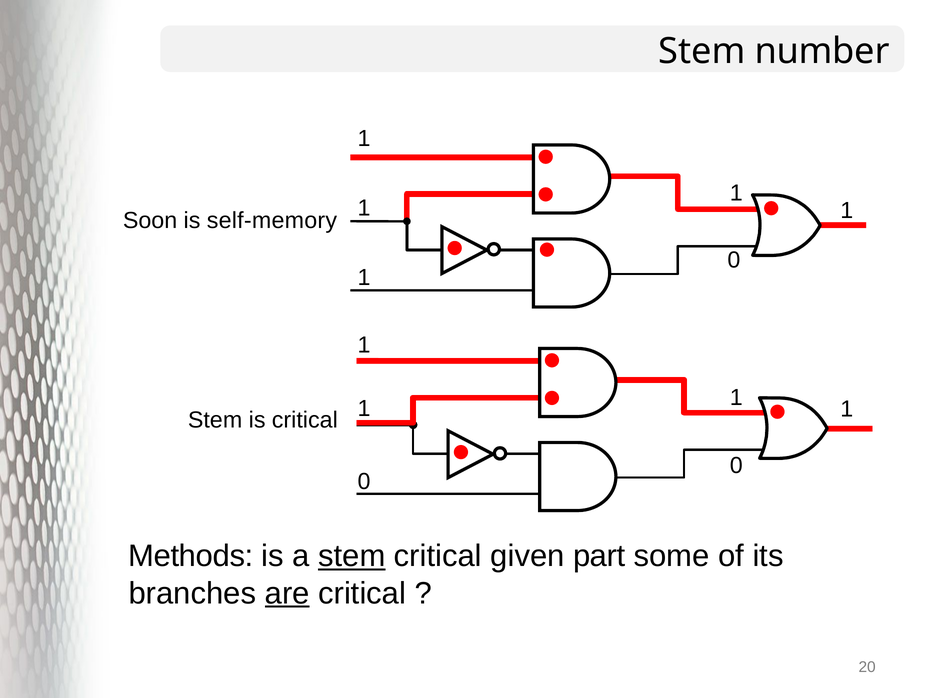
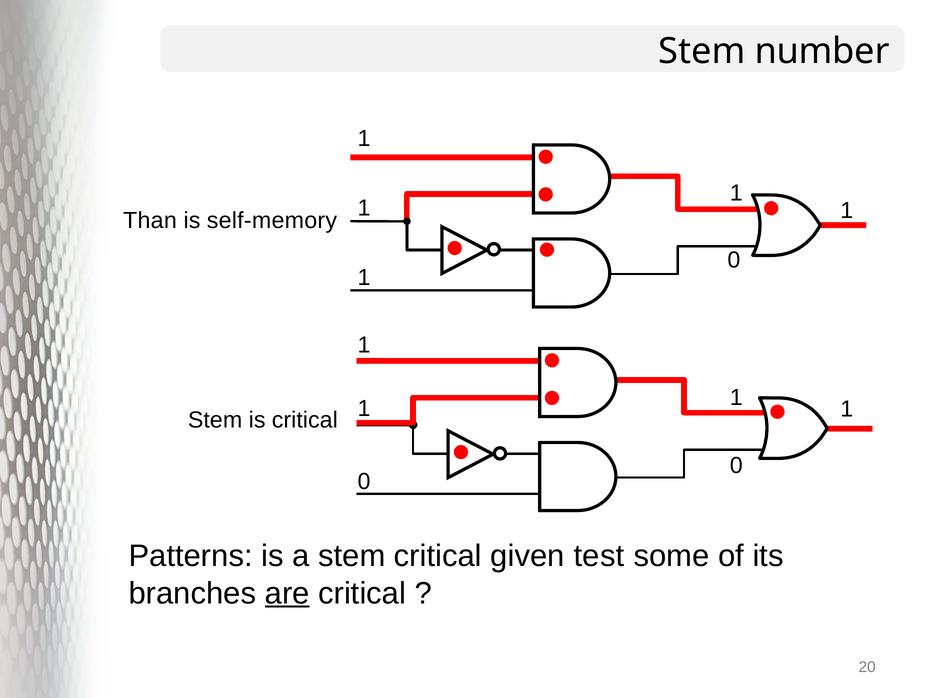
Soon: Soon -> Than (150, 221)
Methods: Methods -> Patterns (191, 556)
stem underline: present -> none (352, 556)
part: part -> test (599, 556)
